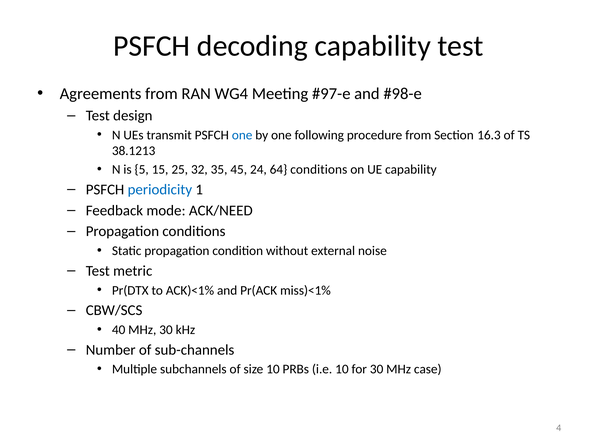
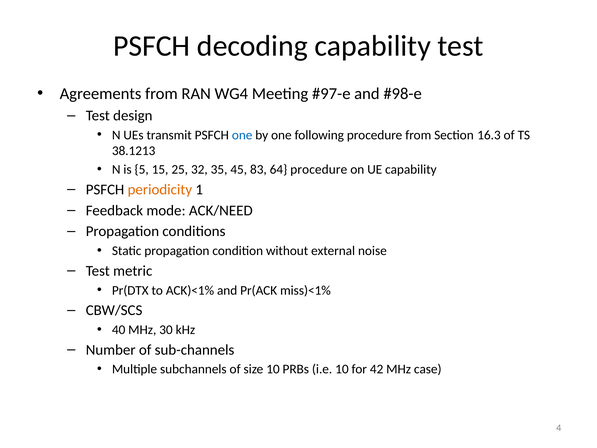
24: 24 -> 83 (258, 169)
64 conditions: conditions -> procedure (319, 169)
periodicity colour: blue -> orange (160, 189)
for 30: 30 -> 42 (377, 369)
